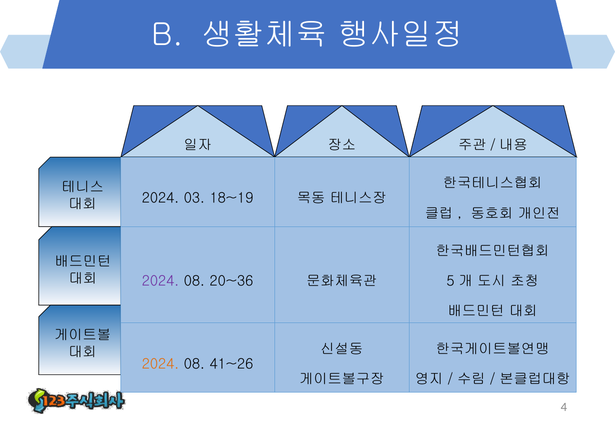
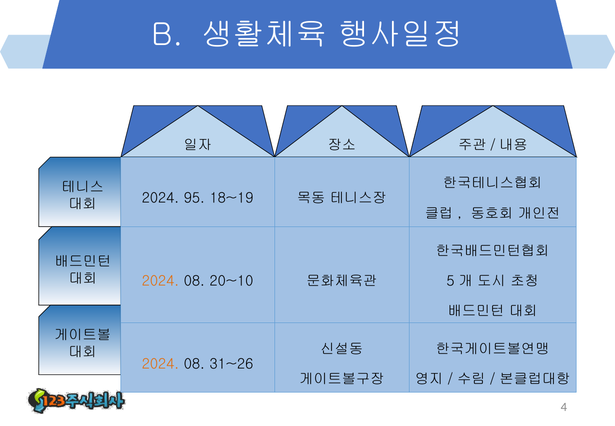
03: 03 -> 95 (194, 198)
2024 colour: purple -> orange (160, 281)
20~36: 20~36 -> 20~10 (231, 281)
41~26: 41~26 -> 31~26 (231, 364)
